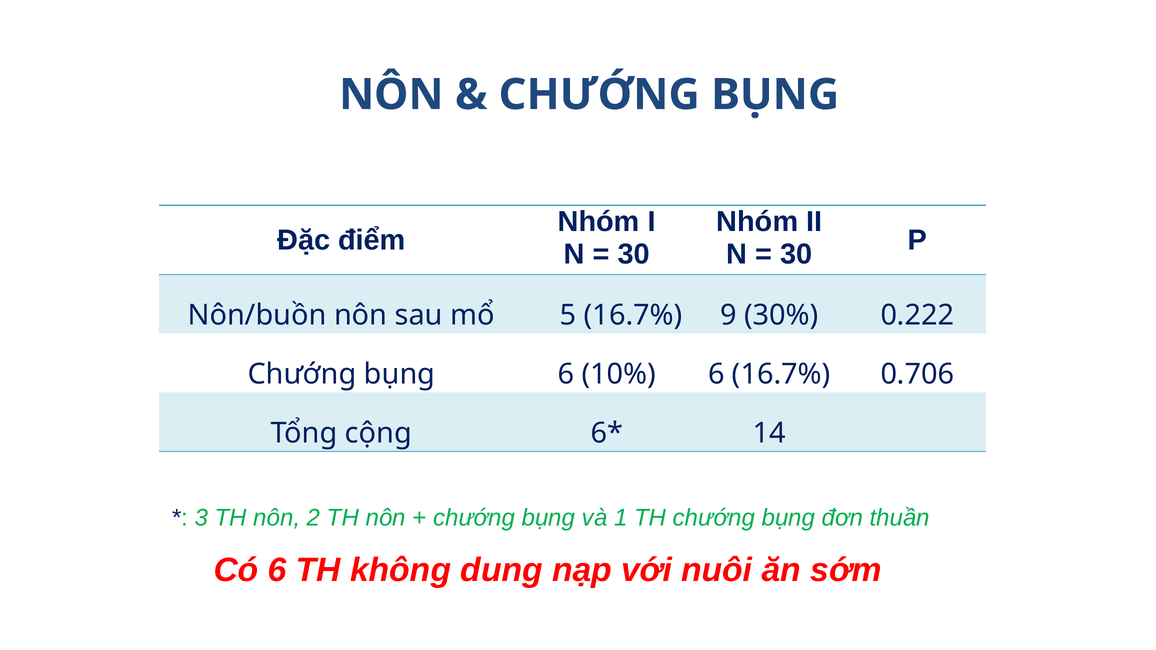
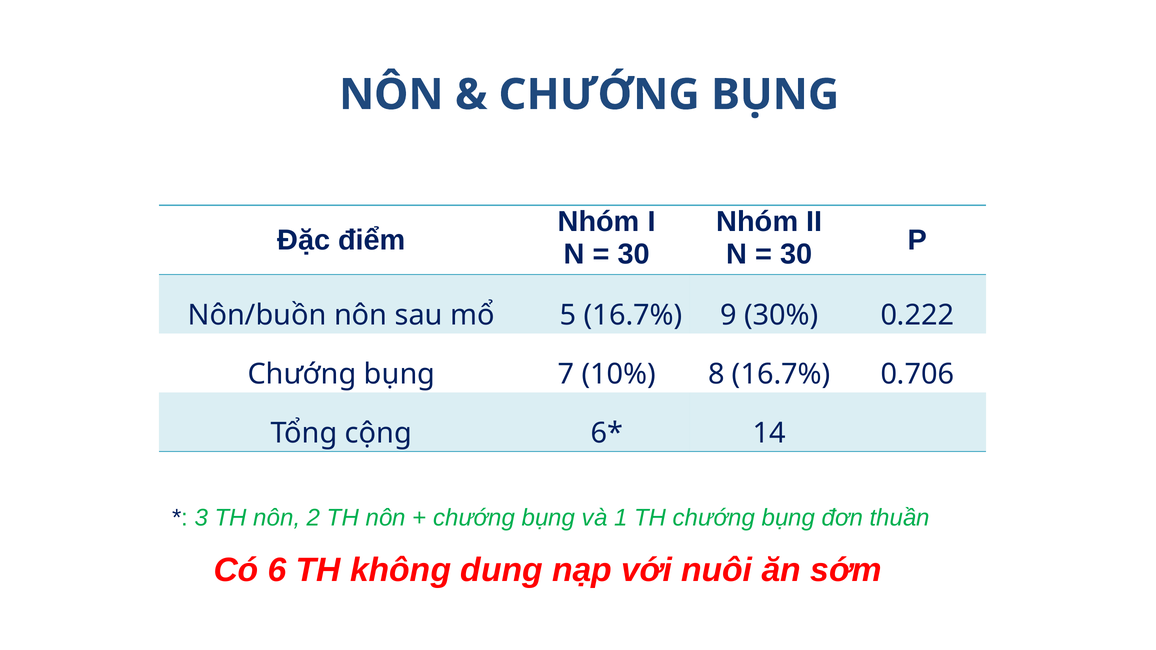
6: 6 -> 7 (566, 375)
10% 6: 6 -> 8 (716, 375)
